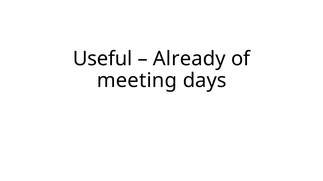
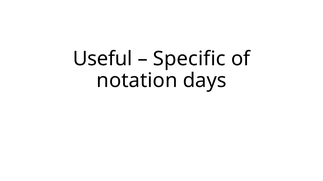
Already: Already -> Specific (189, 59)
meeting: meeting -> notation (137, 81)
